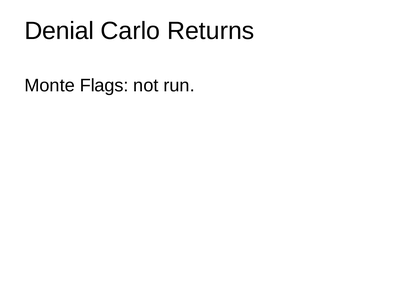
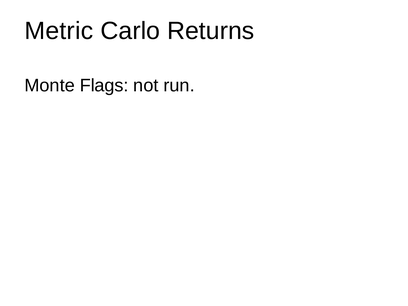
Denial: Denial -> Metric (59, 31)
